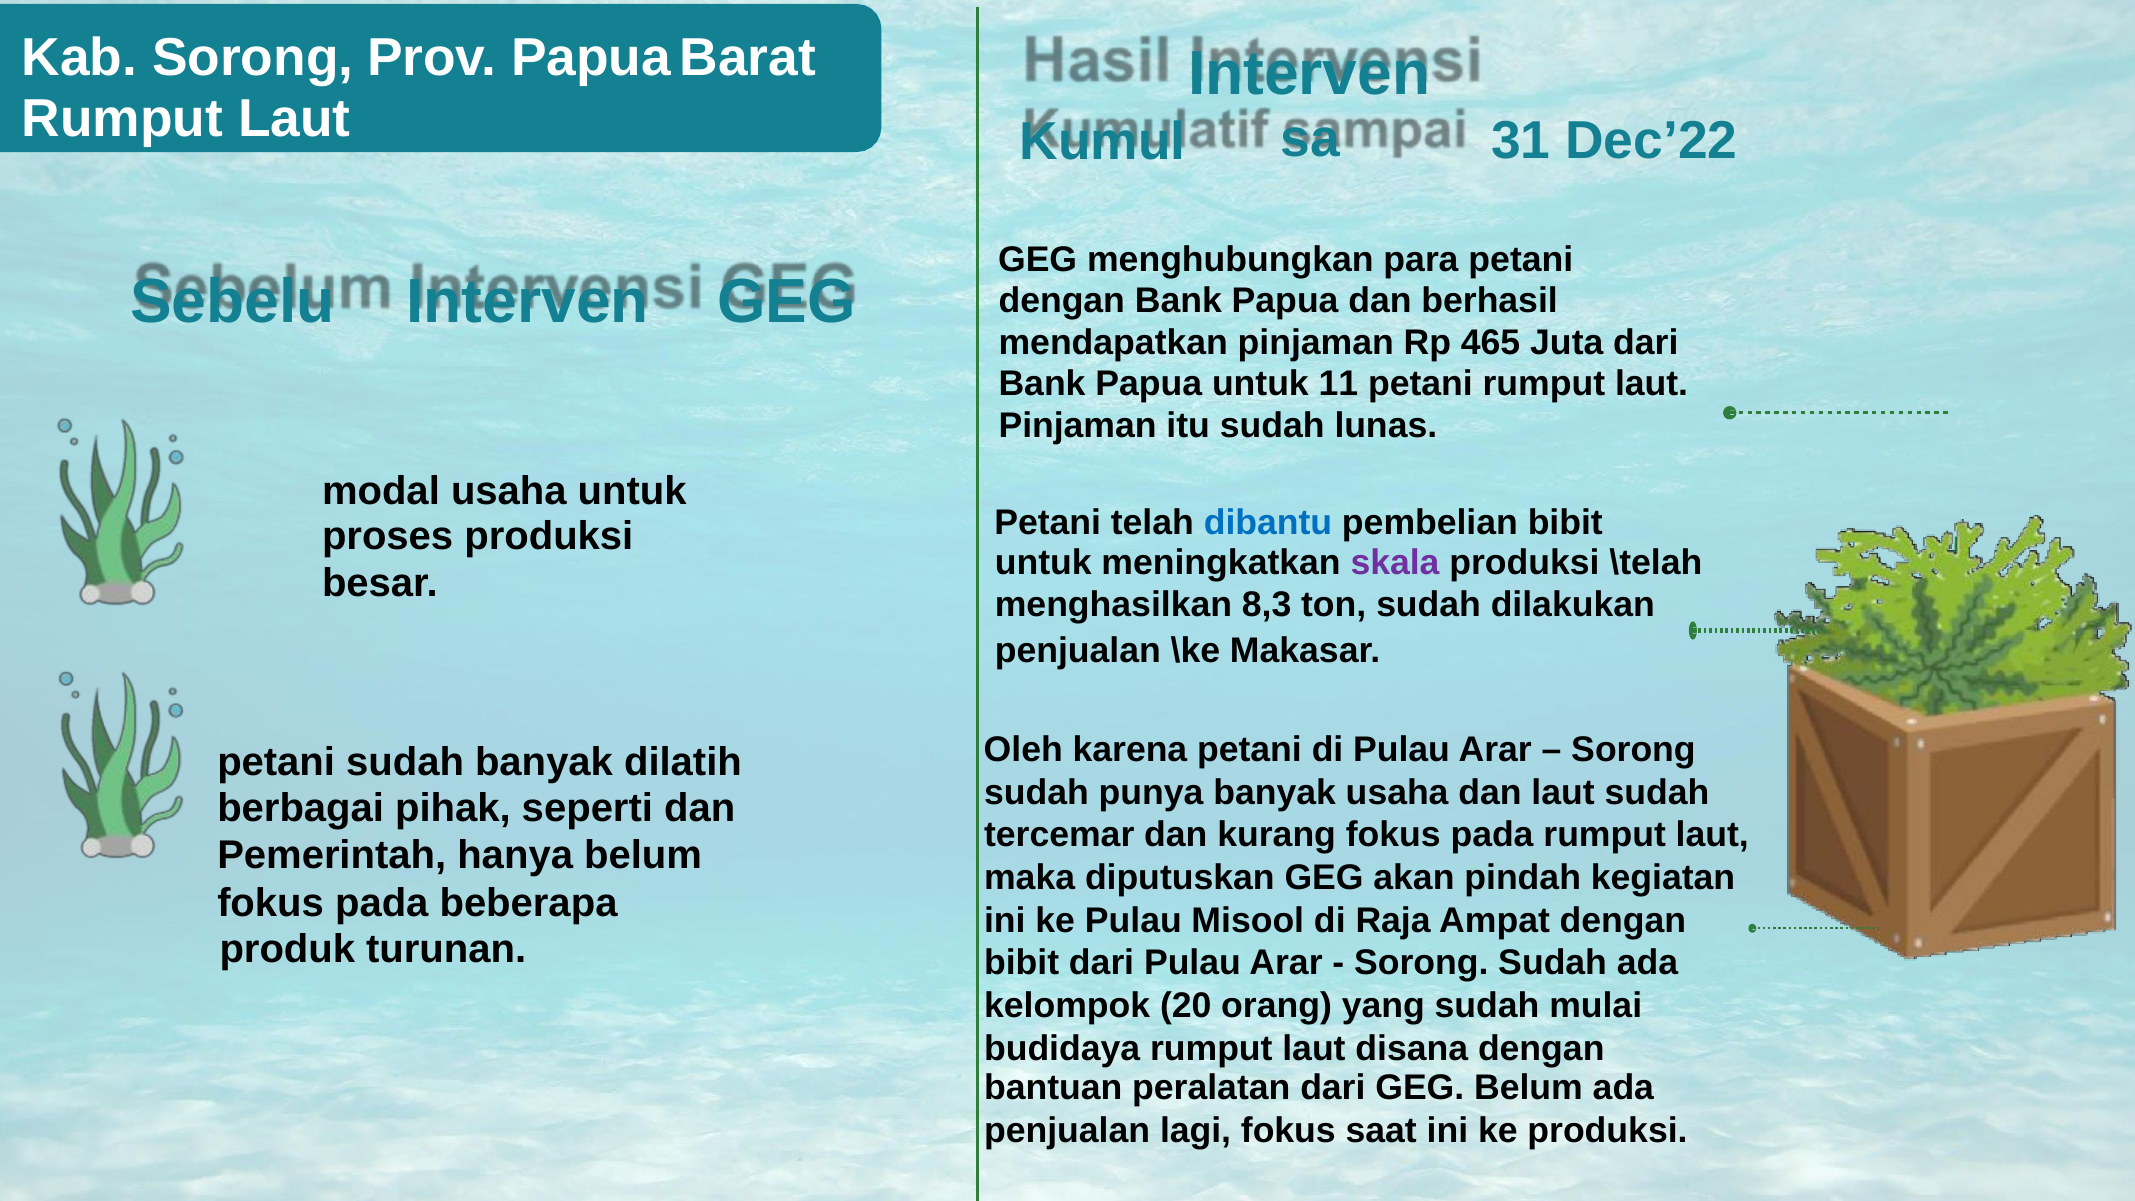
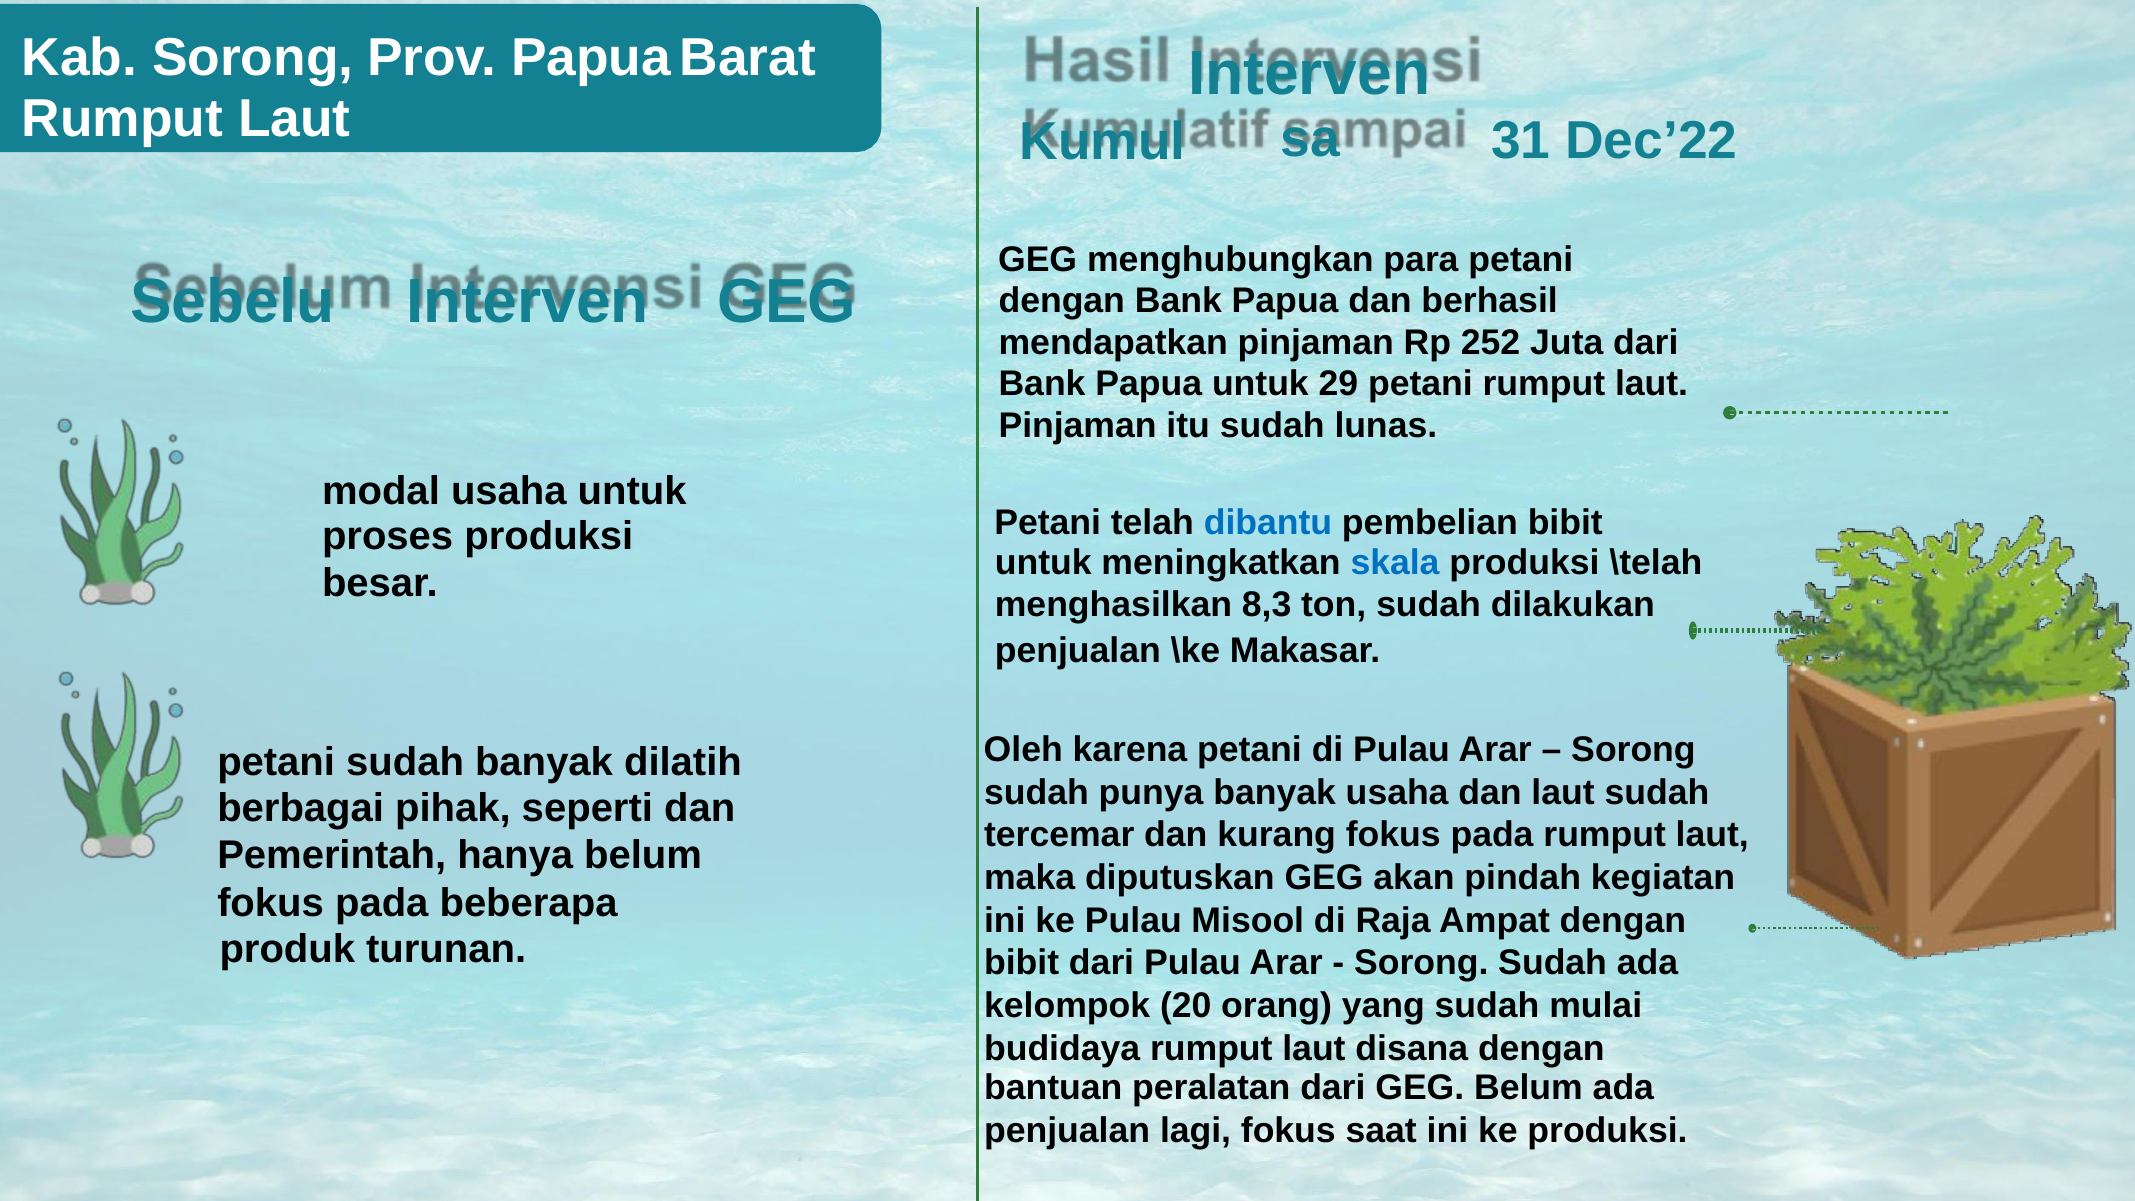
465: 465 -> 252 (1491, 342)
11: 11 -> 29 (1338, 384)
skala colour: purple -> blue (1395, 562)
